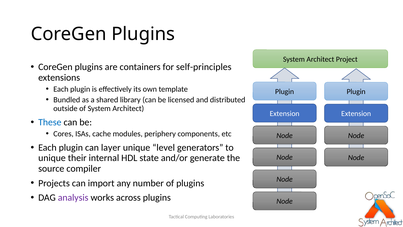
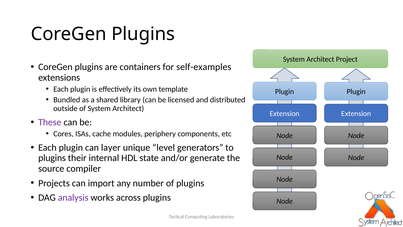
self-principles: self-principles -> self-examples (204, 67)
These colour: blue -> purple (50, 122)
unique: unique -> plugins (52, 158)
